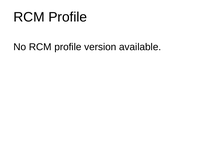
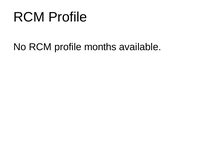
version: version -> months (100, 47)
